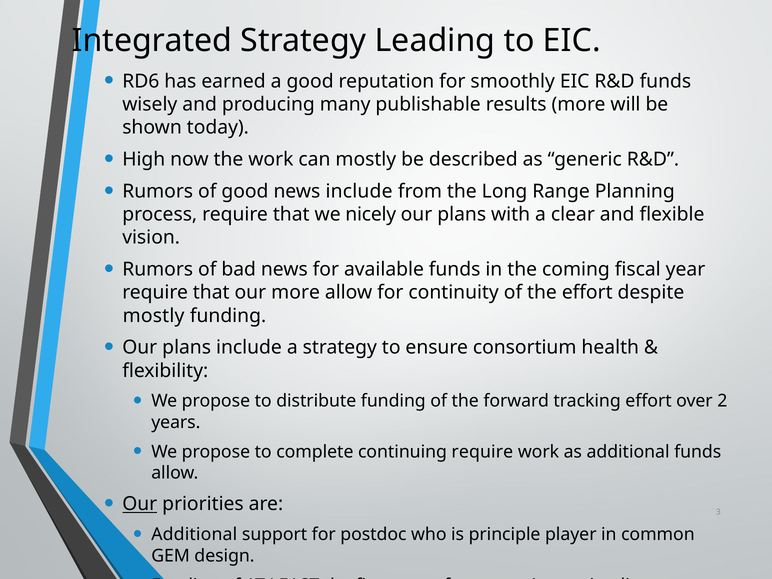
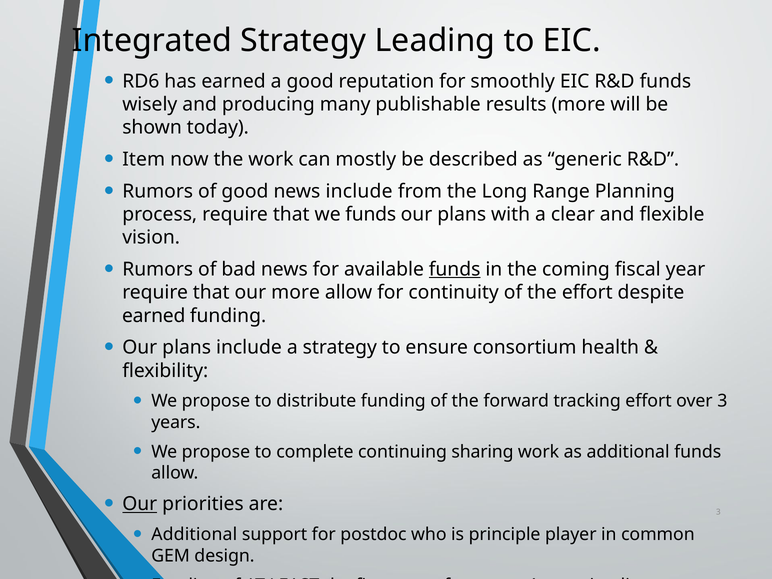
High: High -> Item (144, 159)
we nicely: nicely -> funds (371, 214)
funds underline: none -> present (455, 269)
mostly: mostly -> earned (154, 316)
over 2: 2 -> 3 (722, 401)
continuing require: require -> sharing (483, 452)
